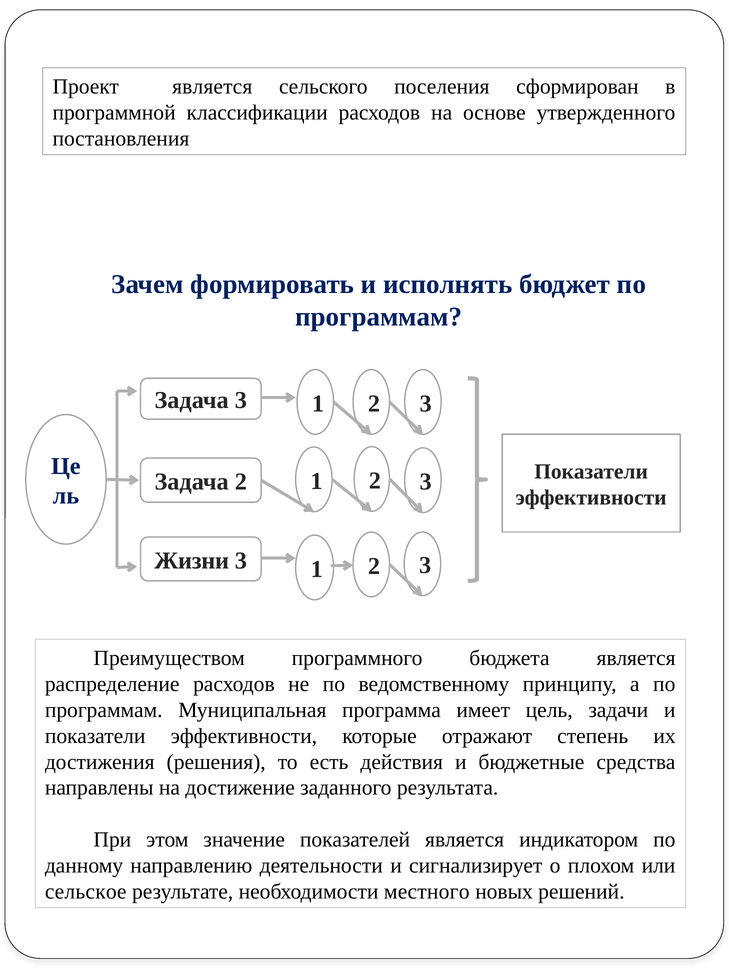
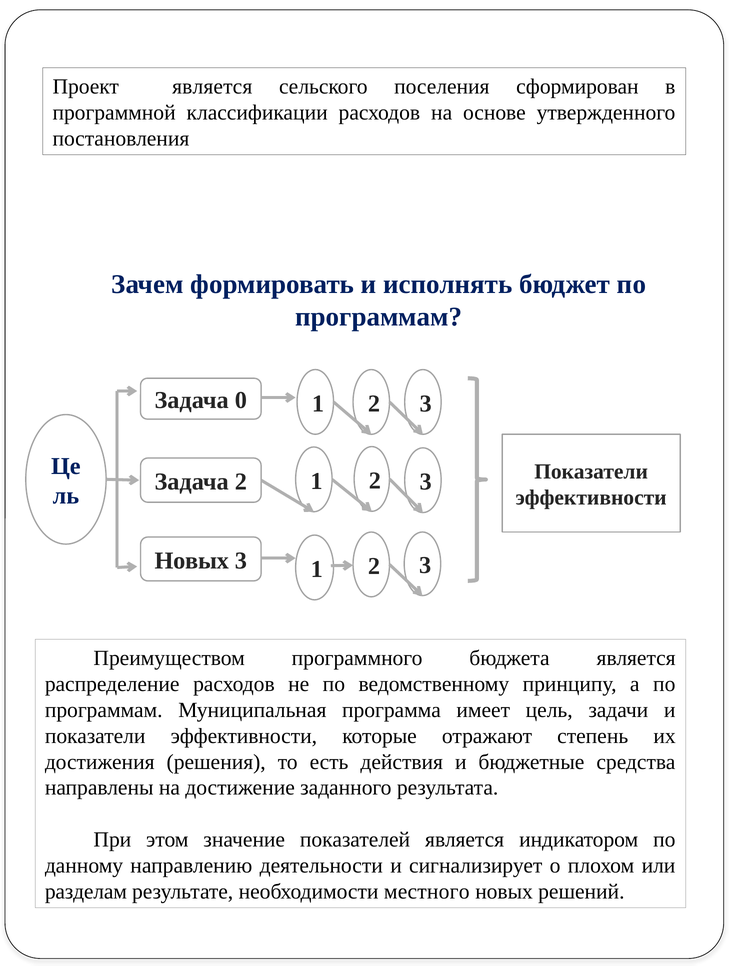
Задача 3: 3 -> 0 (241, 400)
Жизни: Жизни -> Новых (192, 561)
сельское: сельское -> разделам (86, 891)
